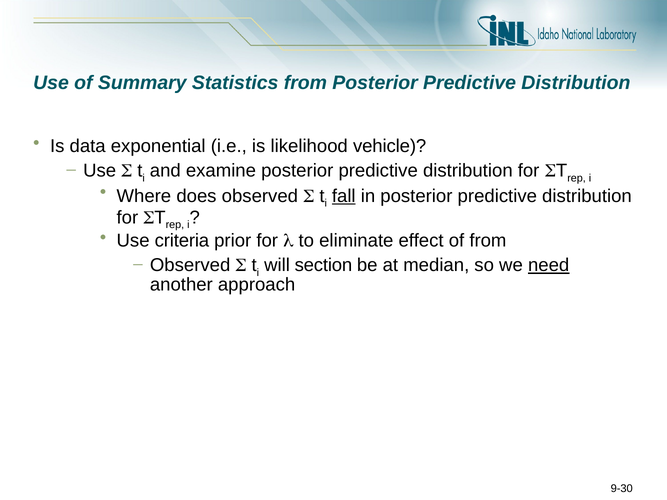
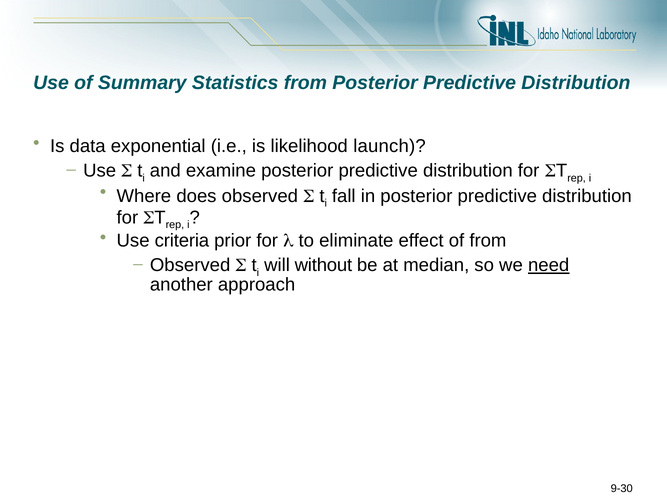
vehicle: vehicle -> launch (389, 146)
fall underline: present -> none (344, 196)
section: section -> without (323, 265)
